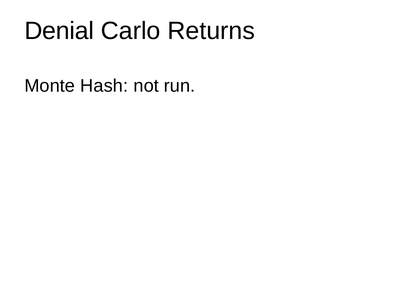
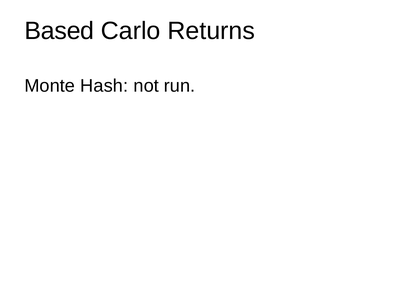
Denial: Denial -> Based (59, 31)
